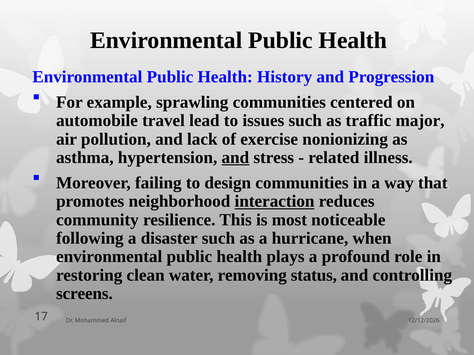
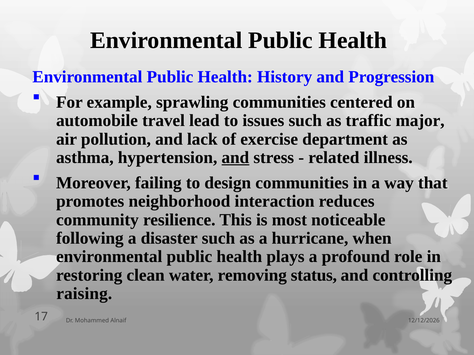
nonionizing: nonionizing -> department (345, 139)
interaction underline: present -> none (275, 202)
screens: screens -> raising (84, 294)
